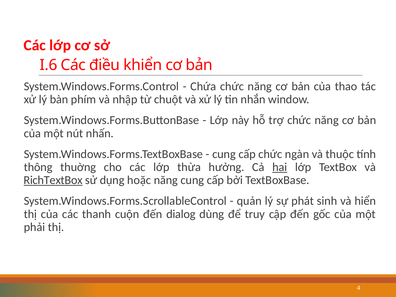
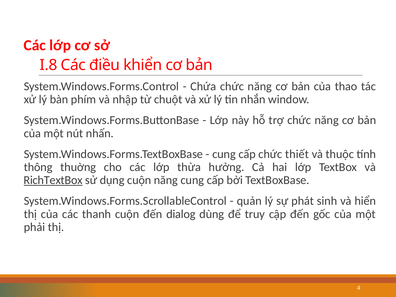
I.6: I.6 -> I.8 (48, 65)
ngàn: ngàn -> thiết (297, 154)
hai underline: present -> none (280, 167)
dụng hoặc: hoặc -> cuộn (139, 180)
